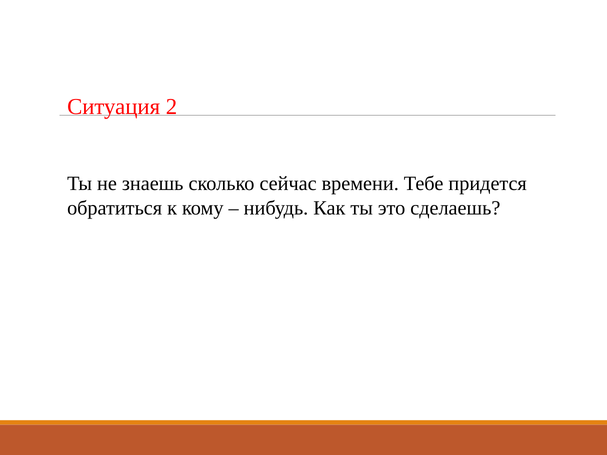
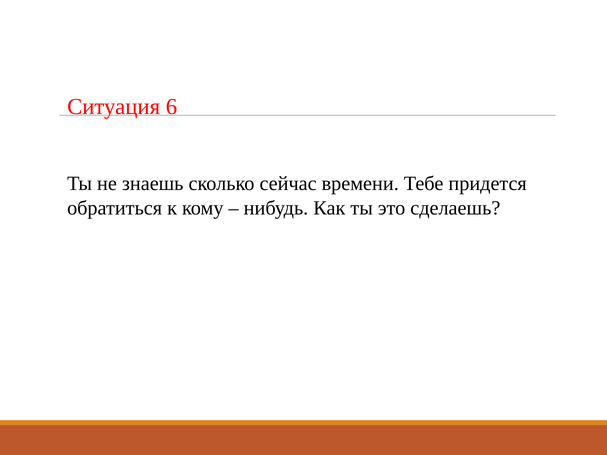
2: 2 -> 6 (171, 107)
